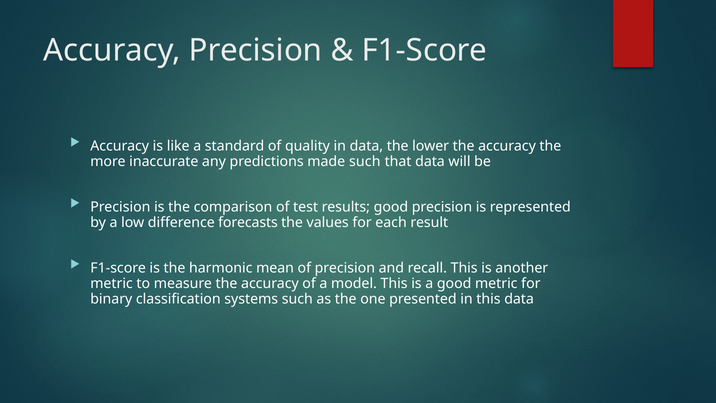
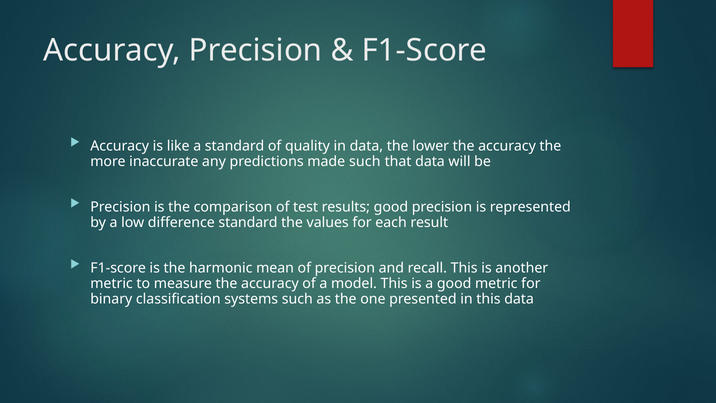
difference forecasts: forecasts -> standard (248, 222)
